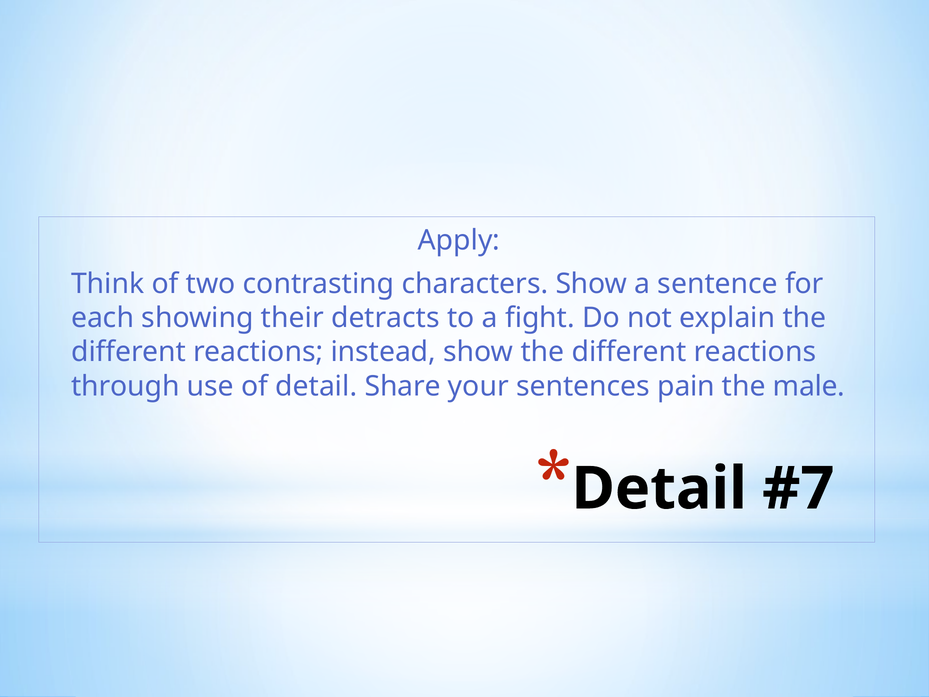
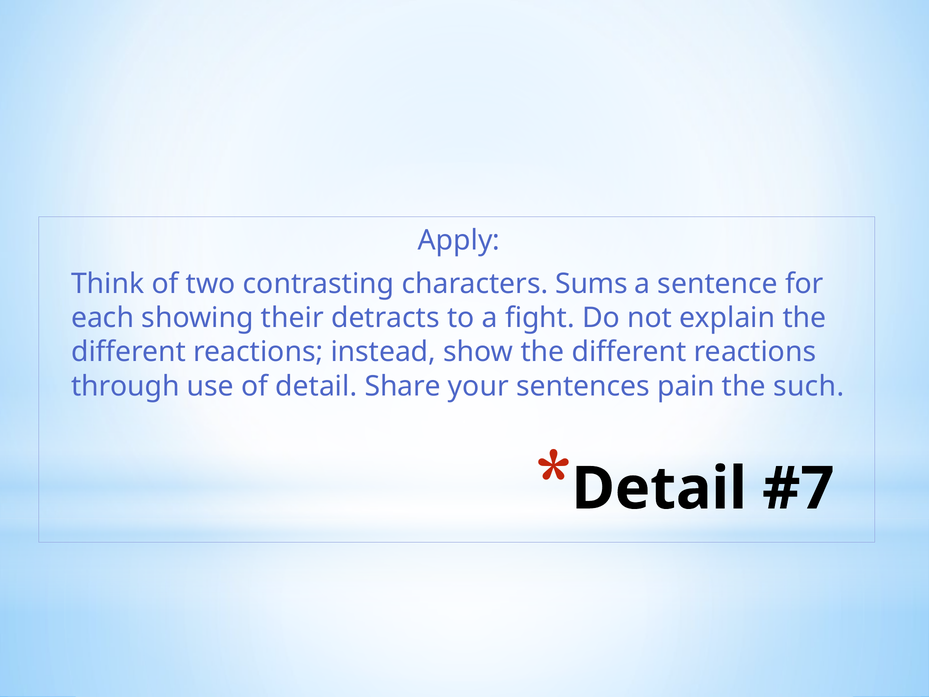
characters Show: Show -> Sums (591, 284)
male: male -> such (809, 386)
